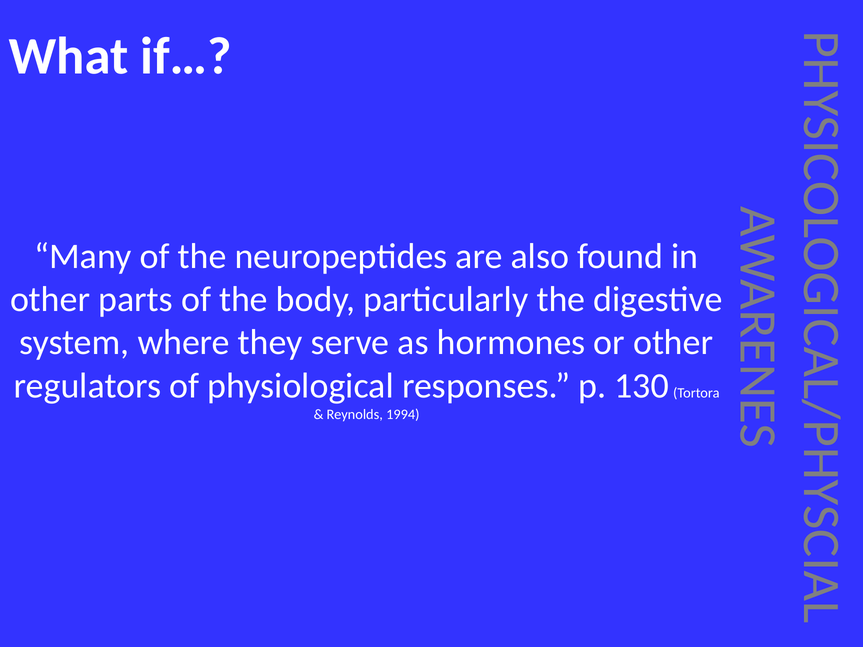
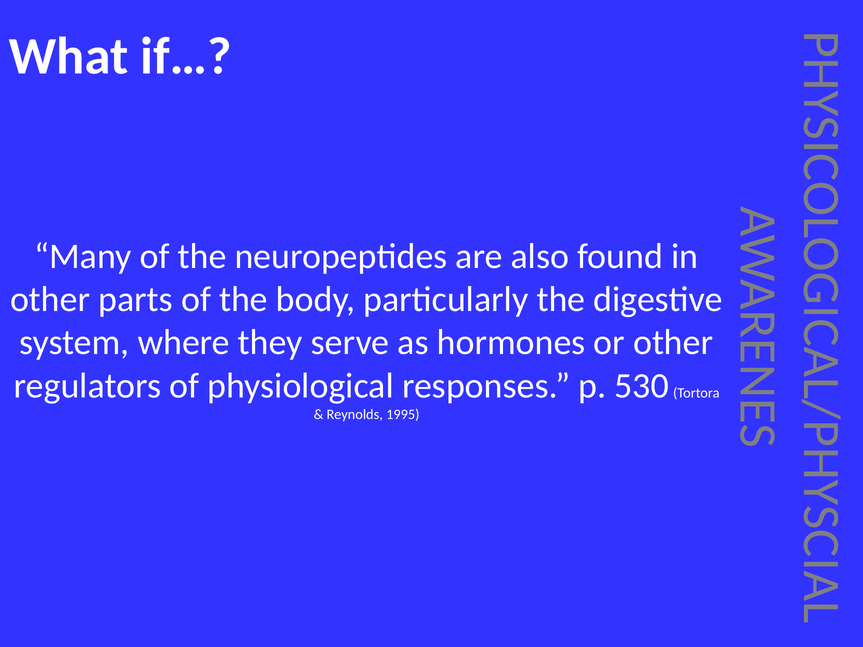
130: 130 -> 530 (641, 386)
1994: 1994 -> 1995 (403, 414)
